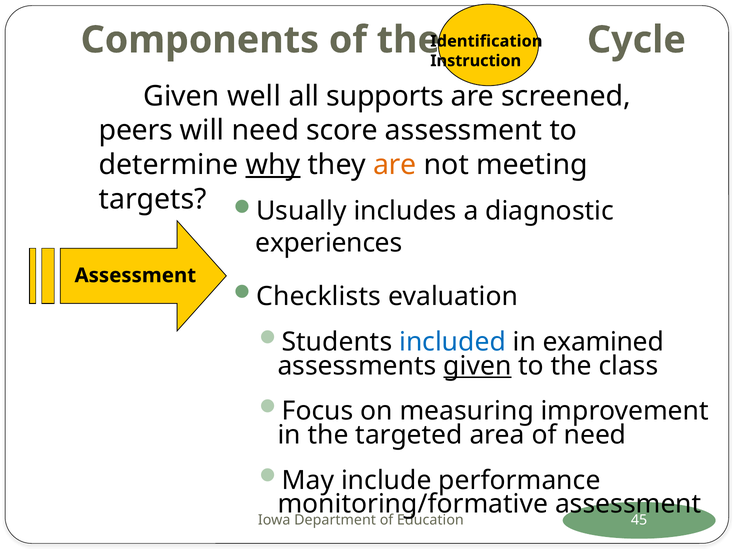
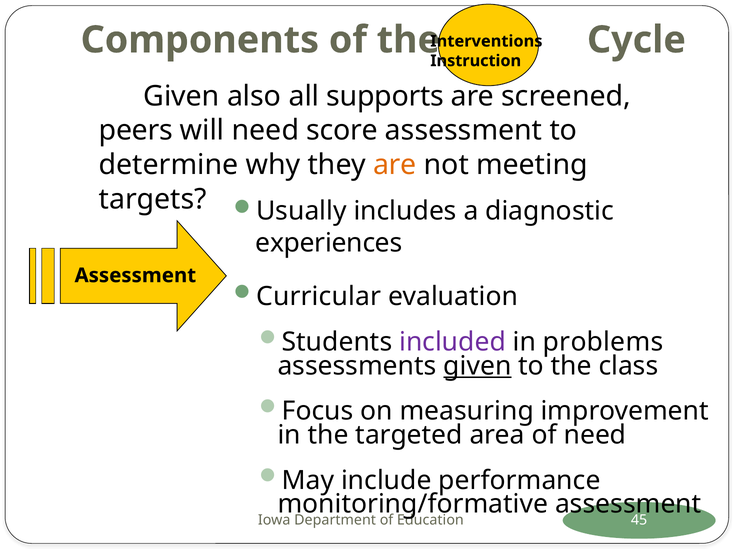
Identification: Identification -> Interventions (486, 41)
well: well -> also (254, 96)
why underline: present -> none (273, 165)
Checklists: Checklists -> Curricular (319, 296)
included colour: blue -> purple (453, 342)
examined: examined -> problems (603, 342)
